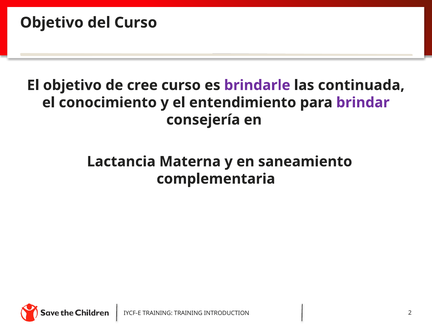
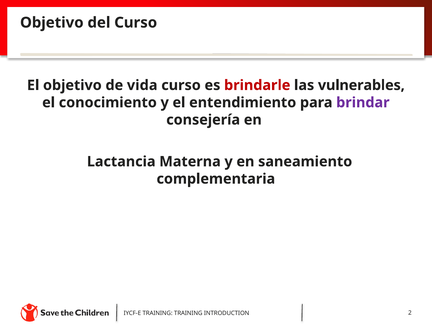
cree: cree -> vida (142, 85)
brindarle colour: purple -> red (257, 85)
continuada: continuada -> vulnerables (361, 85)
